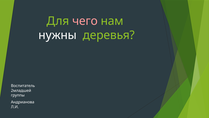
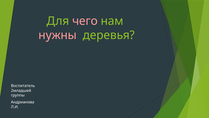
нужны colour: white -> pink (58, 35)
